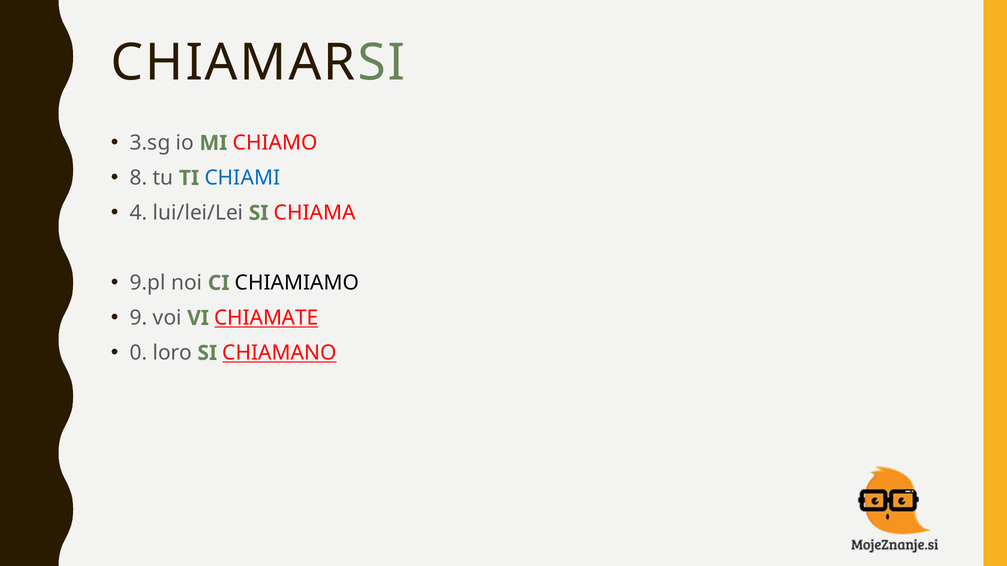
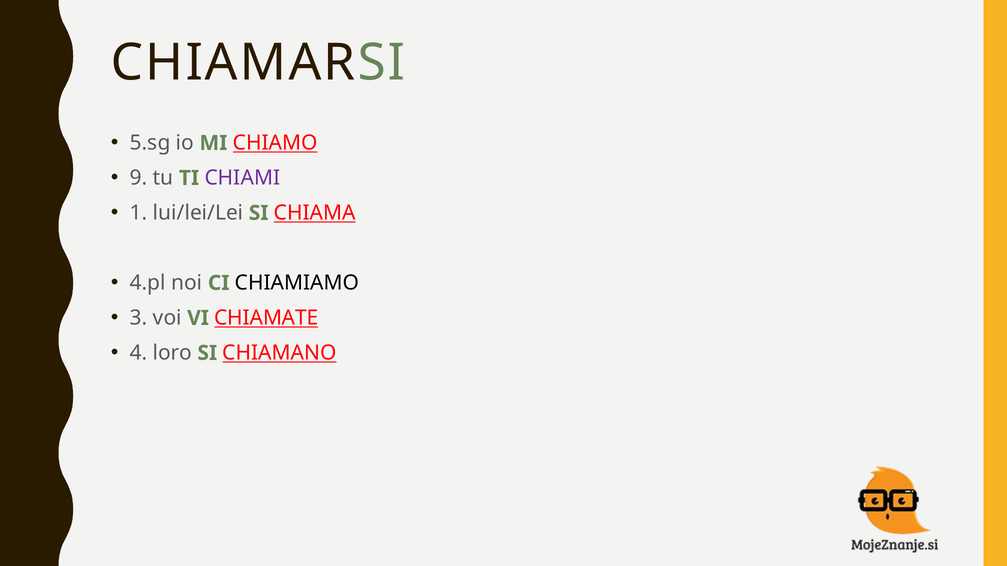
3.sg: 3.sg -> 5.sg (150, 143)
CHIAMO underline: none -> present (275, 143)
8: 8 -> 9 (139, 178)
CHIAMI colour: blue -> purple (242, 178)
4: 4 -> 1 (139, 213)
CHIAMA underline: none -> present (315, 213)
9.pl: 9.pl -> 4.pl (148, 283)
9: 9 -> 3 (139, 318)
0: 0 -> 4 (139, 353)
